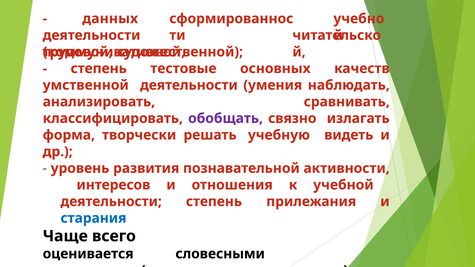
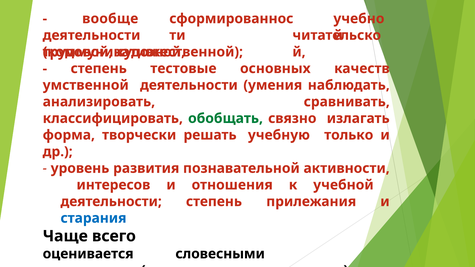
данных: данных -> вообще (110, 19)
обобщать colour: purple -> green (226, 118)
видеть: видеть -> только (349, 135)
